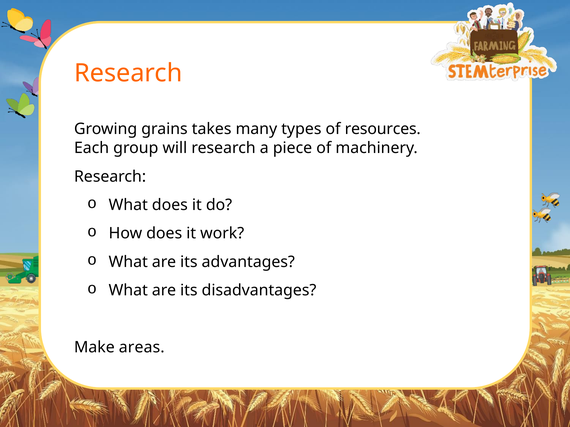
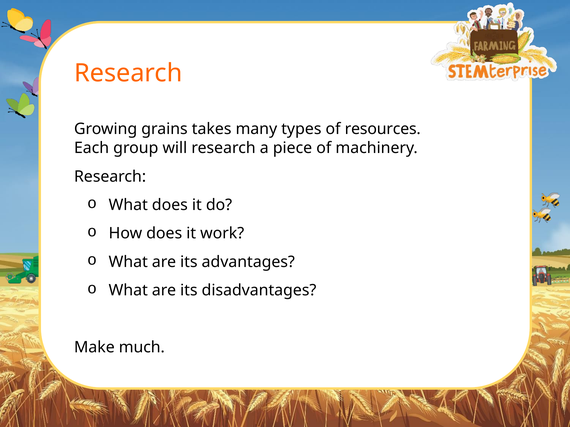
areas: areas -> much (142, 348)
